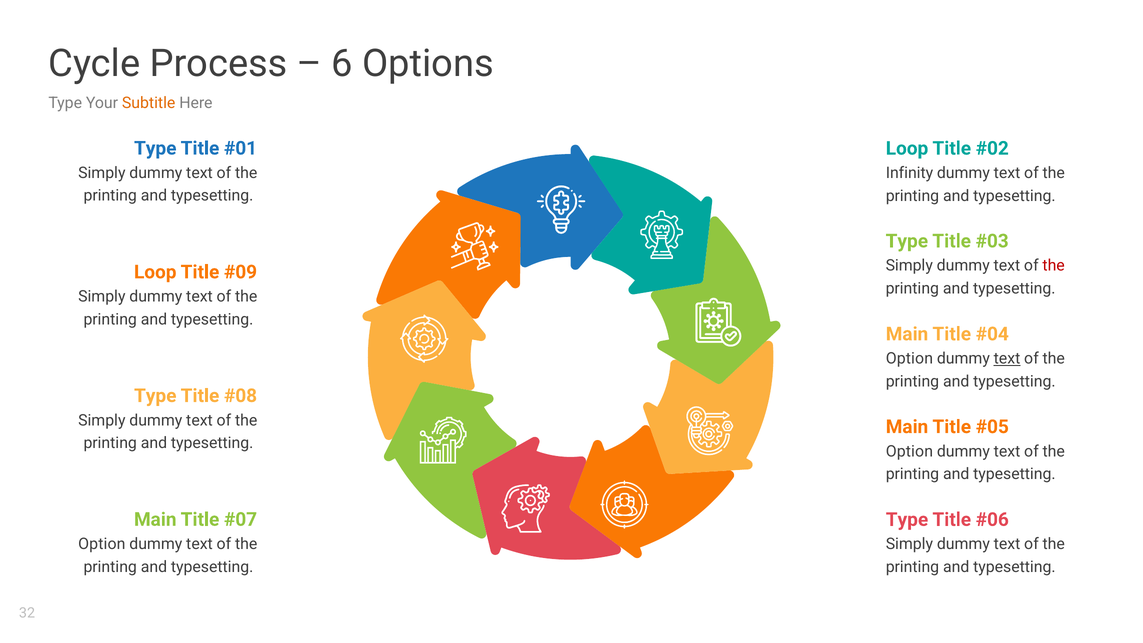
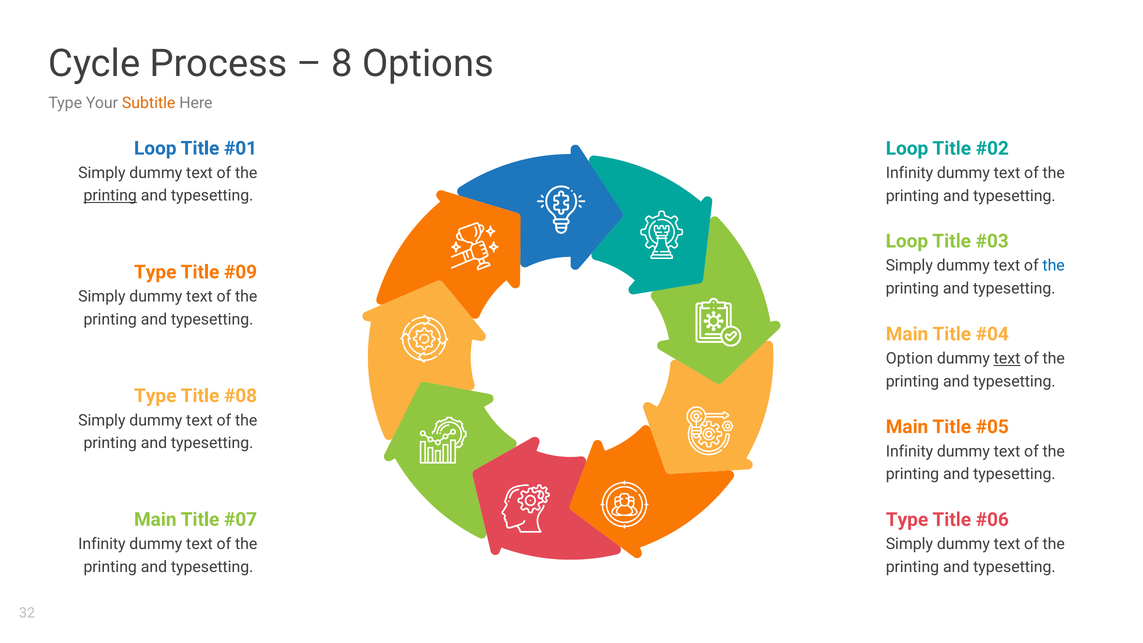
6: 6 -> 8 (342, 64)
Type: Type -> Loop (155, 148)
printing underline: none -> present (110, 196)
Type: Type -> Loop (907, 241)
the colour: red -> blue (1054, 266)
Loop: Loop -> Type (155, 272)
Option: Option -> Infinity (909, 451)
Option: Option -> Infinity (102, 544)
